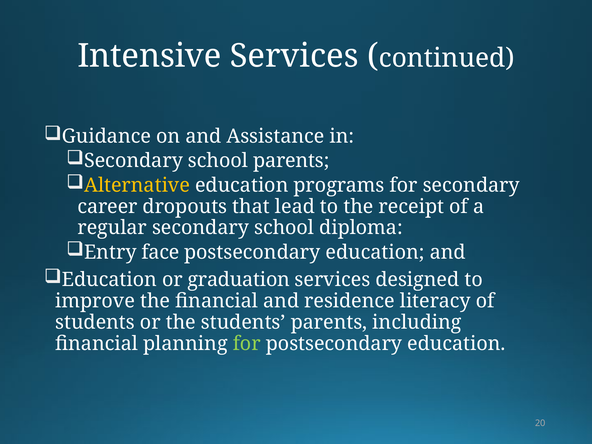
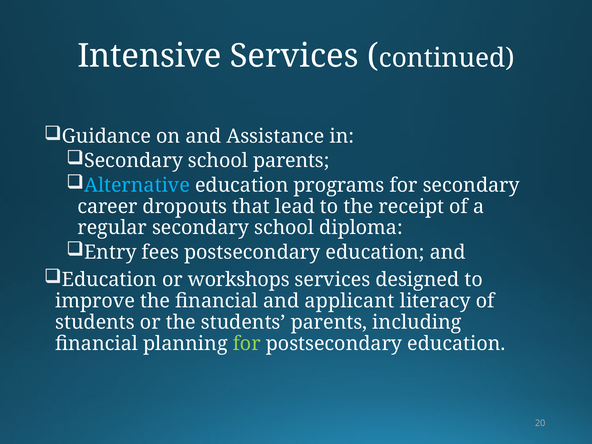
Alternative colour: yellow -> light blue (137, 185)
face: face -> fees (160, 252)
graduation: graduation -> workshops (239, 280)
residence: residence -> applicant (349, 301)
